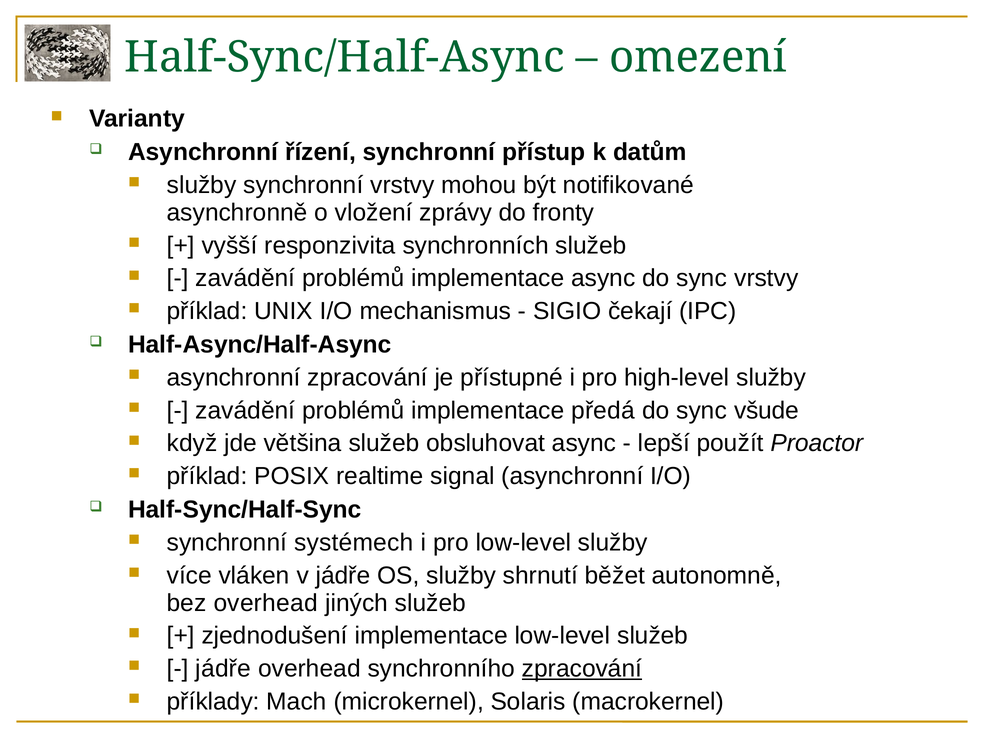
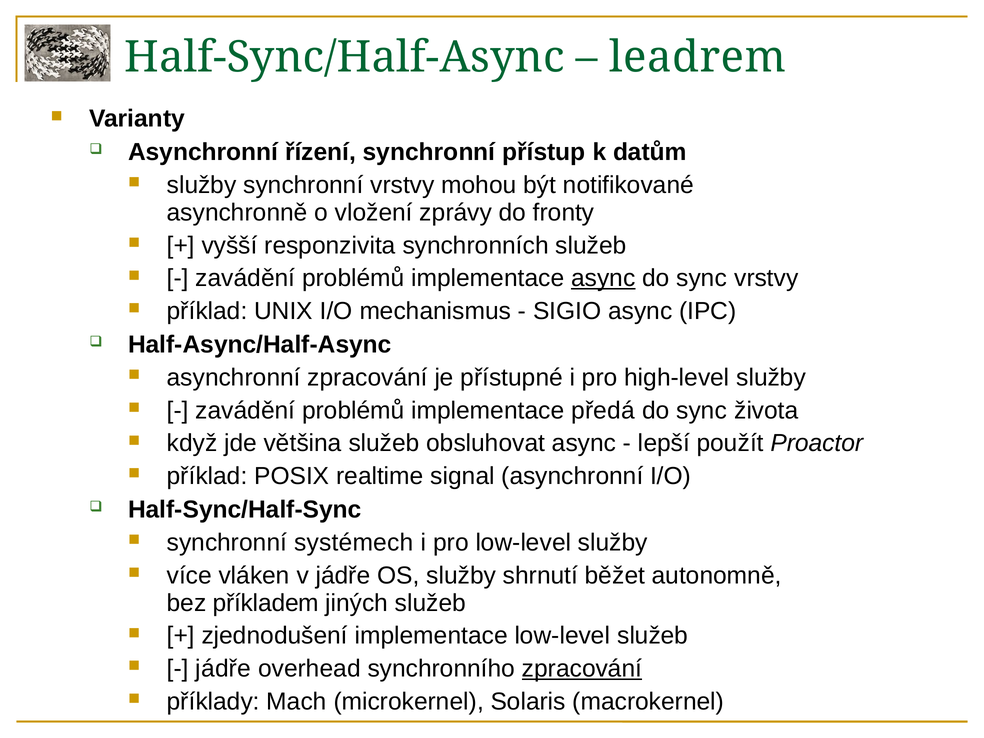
omezení: omezení -> leadrem (698, 57)
async underline: none -> present (603, 278)
SIGIO čekají: čekají -> async (640, 311)
všude: všude -> života (766, 410)
bez overhead: overhead -> příkladem (266, 603)
